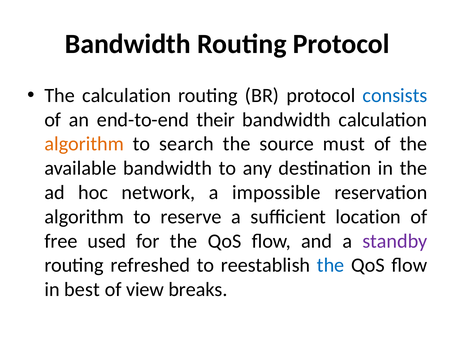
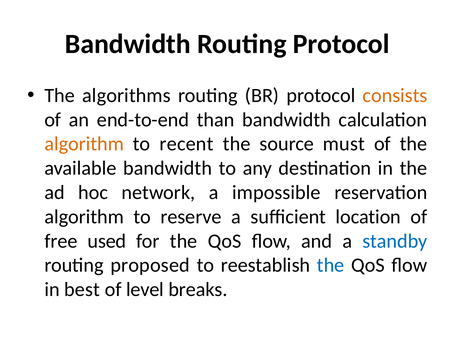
The calculation: calculation -> algorithms (127, 95)
consists colour: blue -> orange (395, 95)
their: their -> than (216, 120)
search: search -> recent (187, 144)
standby colour: purple -> blue (395, 241)
refreshed: refreshed -> proposed (150, 266)
view: view -> level (145, 290)
